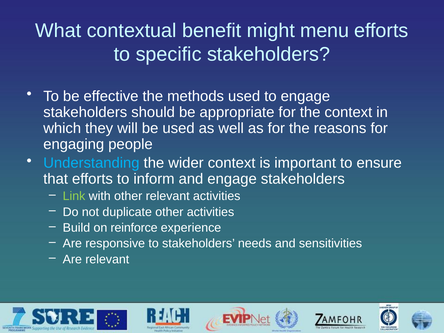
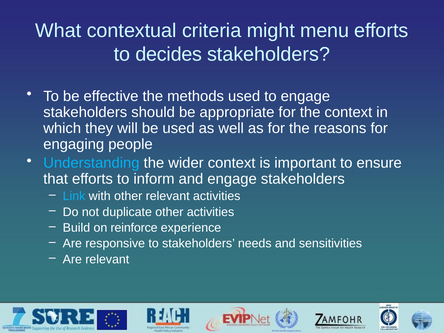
benefit: benefit -> criteria (212, 31)
specific: specific -> decides (169, 54)
Link colour: light green -> light blue (74, 196)
